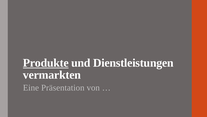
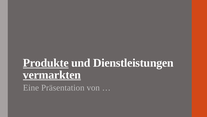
vermarkten underline: none -> present (52, 75)
